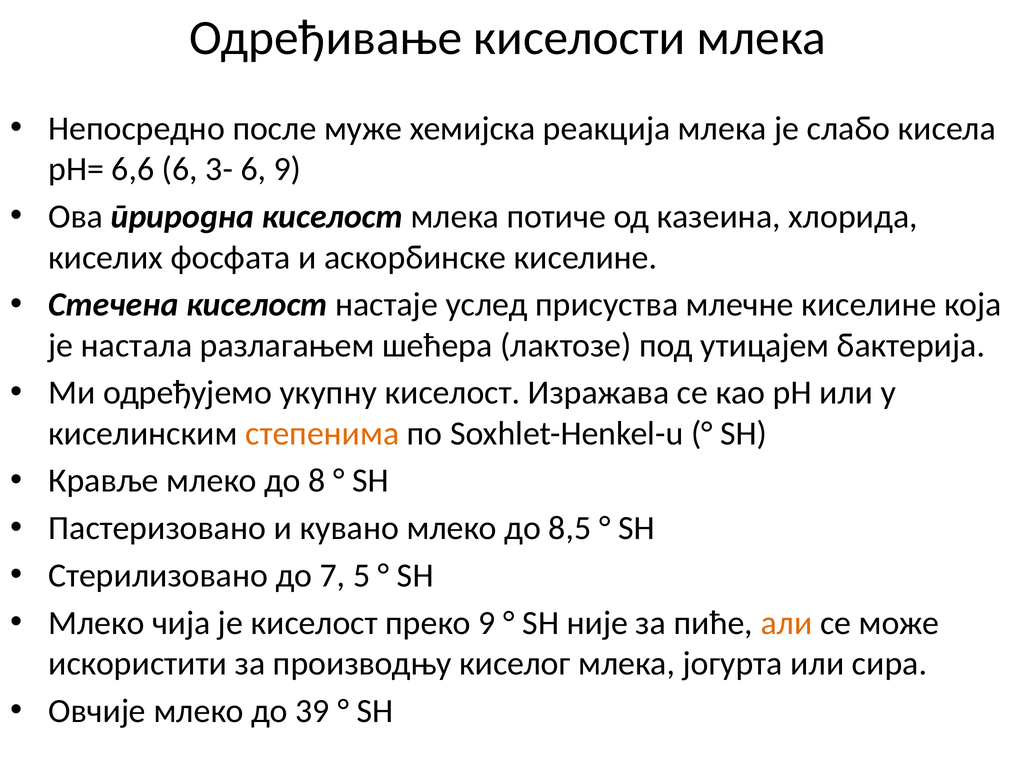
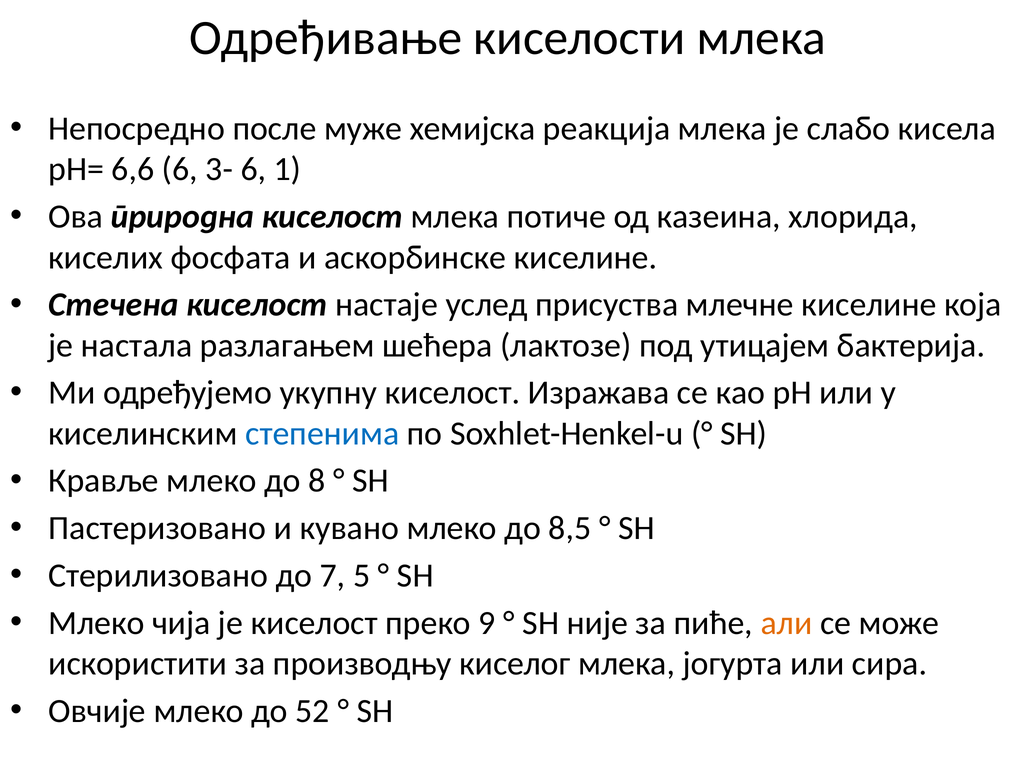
6 9: 9 -> 1 (288, 169)
степенима colour: orange -> blue (322, 433)
39: 39 -> 52 (312, 711)
